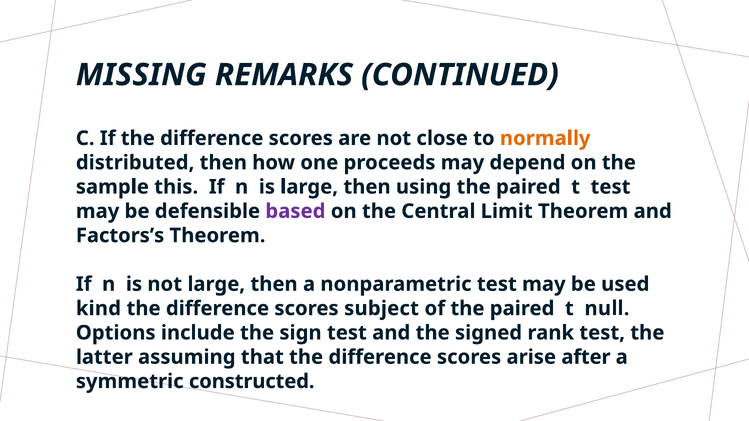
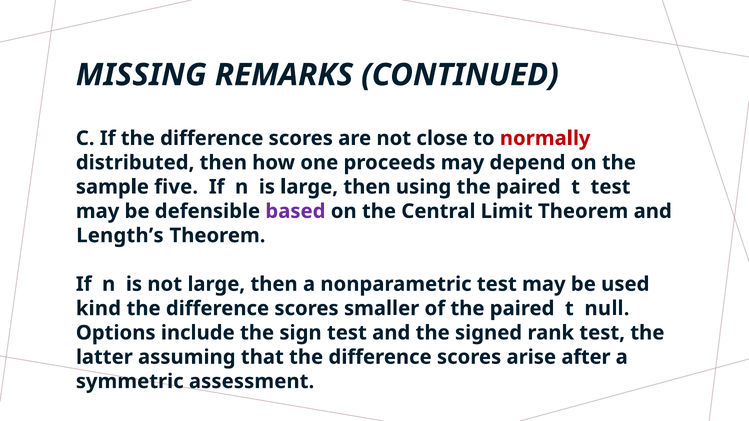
normally colour: orange -> red (545, 138)
this: this -> five (176, 187)
Factors’s: Factors’s -> Length’s (120, 236)
subject: subject -> smaller (382, 309)
constructed: constructed -> assessment (252, 382)
